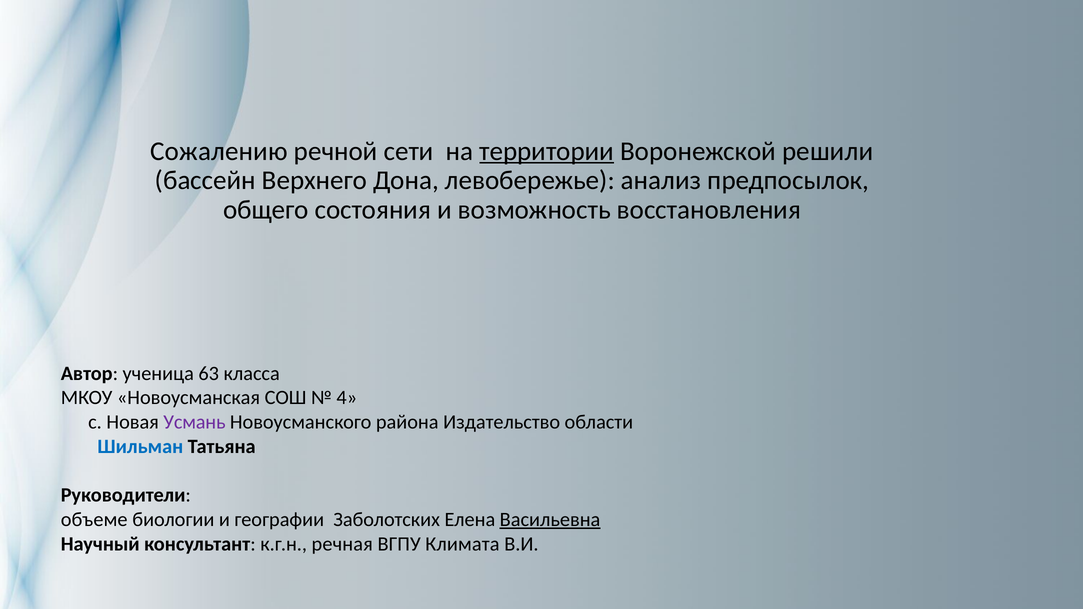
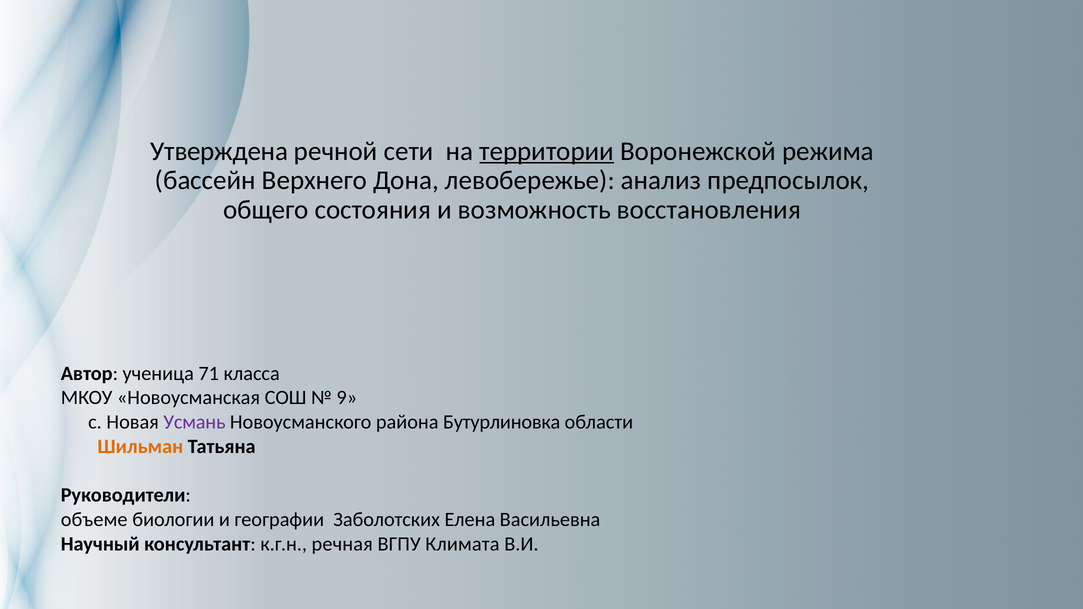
Сожалению: Сожалению -> Утверждена (219, 151)
решили: решили -> режима (828, 151)
63: 63 -> 71 (209, 374)
4: 4 -> 9 (347, 398)
Издательство: Издательство -> Бутурлиновка (502, 422)
Шильман colour: blue -> orange (140, 447)
Васильевна underline: present -> none (550, 520)
